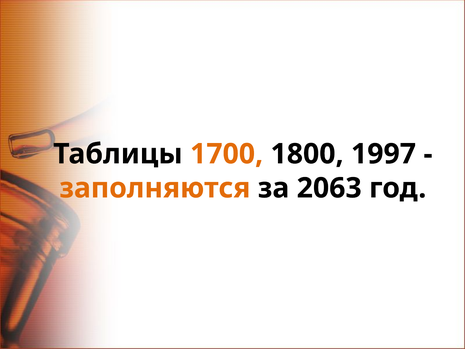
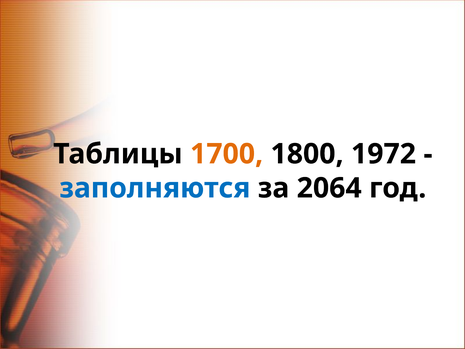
1997: 1997 -> 1972 (384, 154)
заполняются colour: orange -> blue (155, 188)
2063: 2063 -> 2064 (329, 188)
